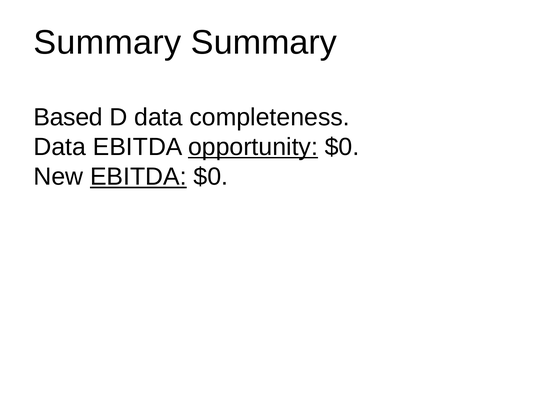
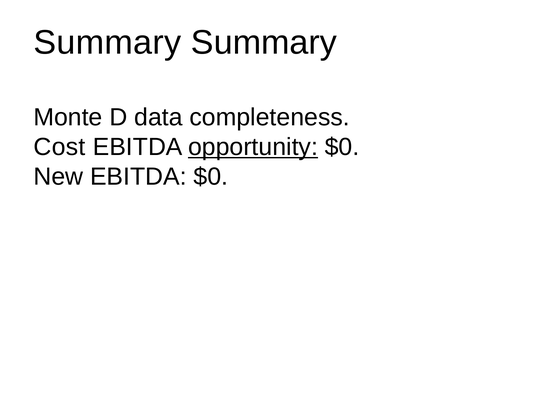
Based: Based -> Monte (68, 117)
Data: Data -> Cost (60, 147)
EBITDA underline: present -> none (138, 177)
